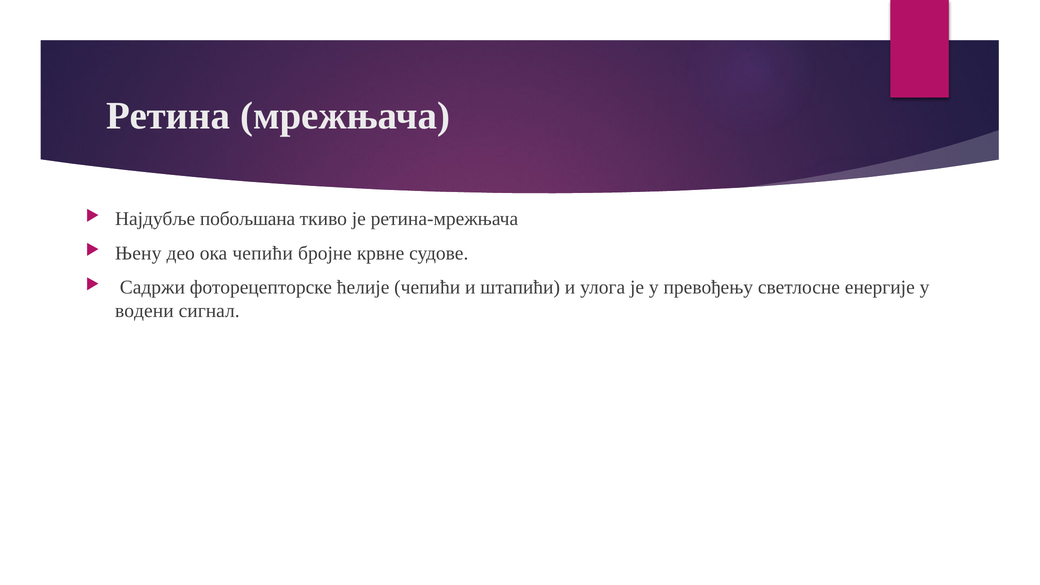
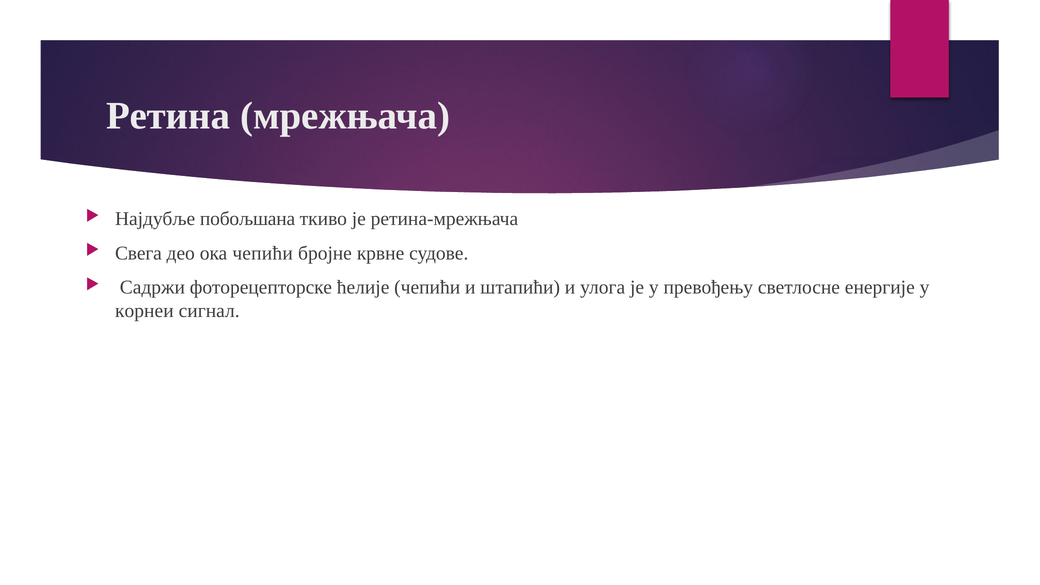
Њену: Њену -> Свега (138, 253)
водени: водени -> корнеи (144, 311)
